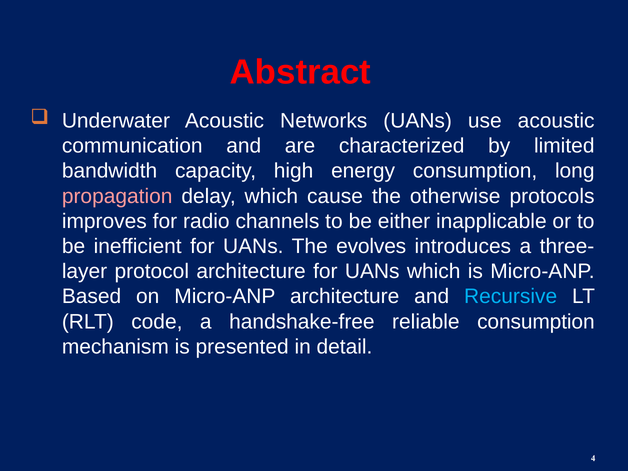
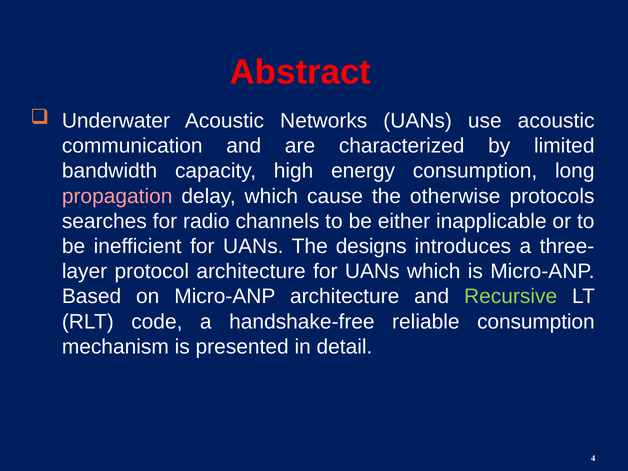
improves: improves -> searches (104, 221)
evolves: evolves -> designs (371, 246)
Recursive colour: light blue -> light green (511, 297)
